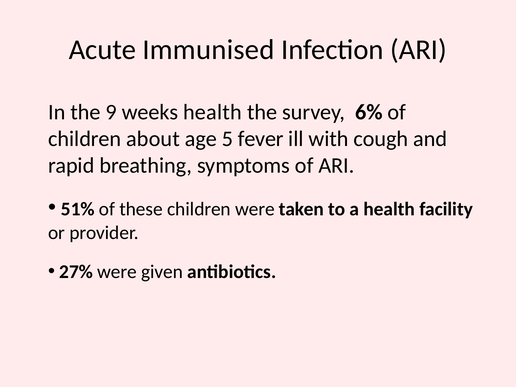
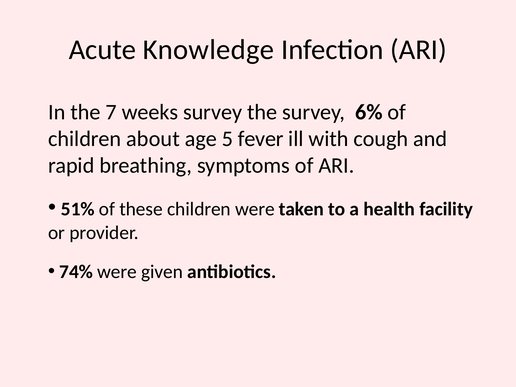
Immunised: Immunised -> Knowledge (208, 50)
9: 9 -> 7 (111, 112)
weeks health: health -> survey (213, 112)
27%: 27% -> 74% (76, 272)
